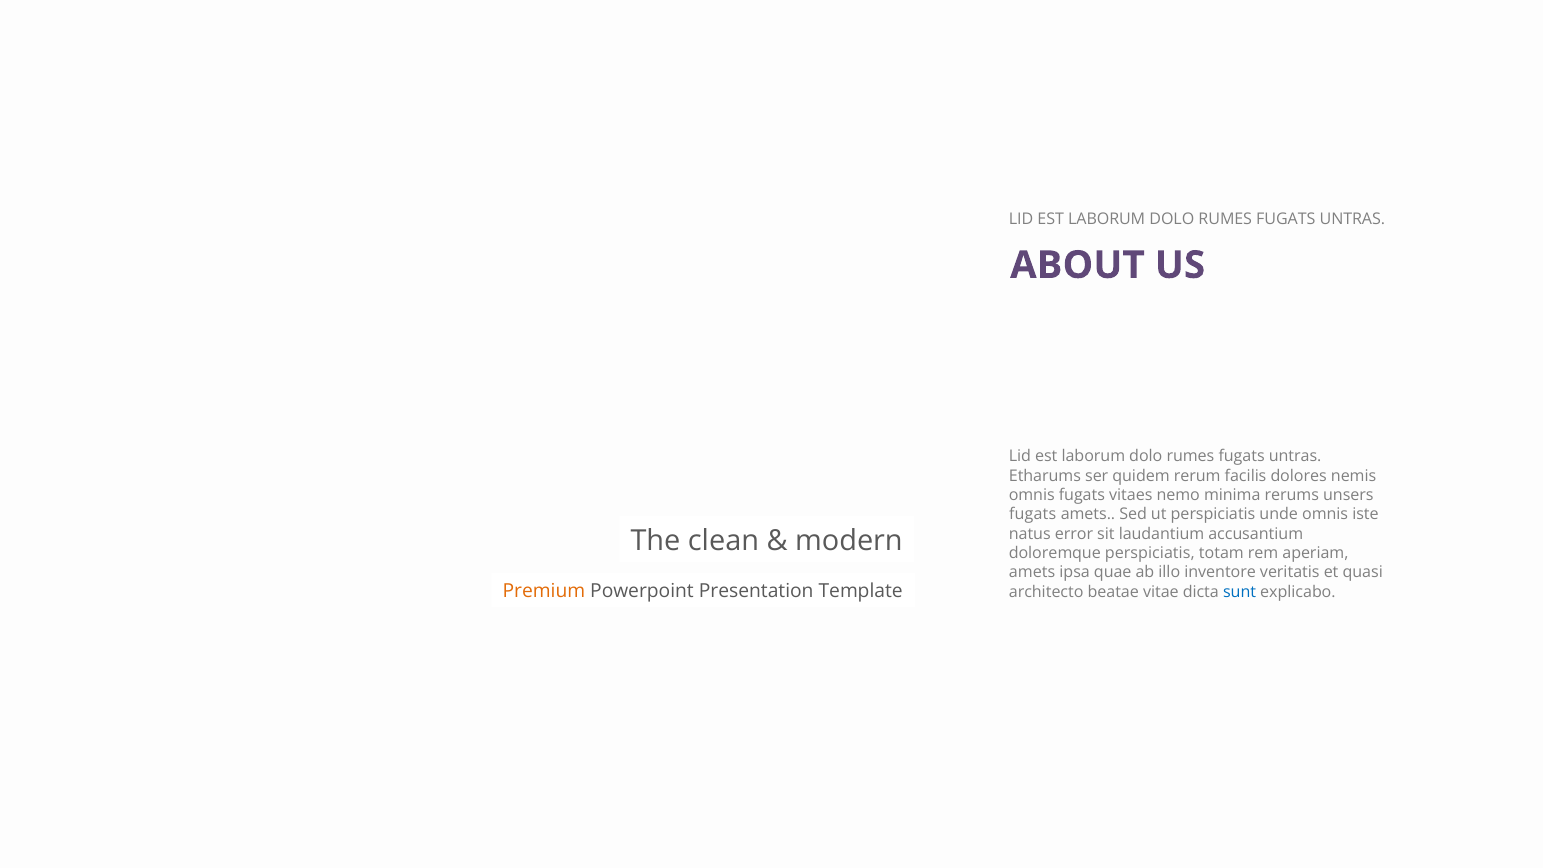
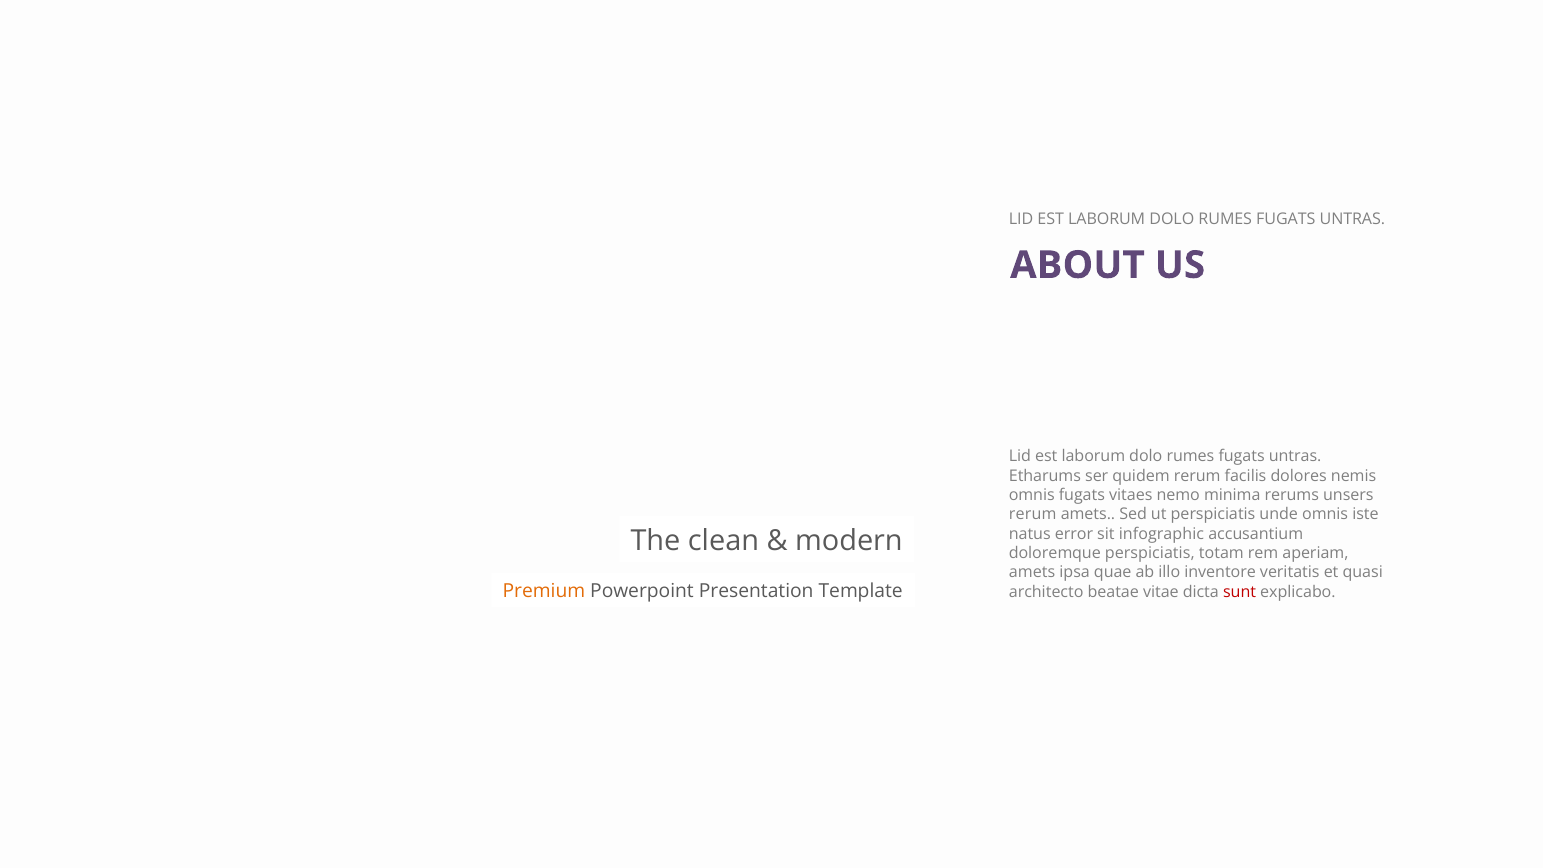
fugats: fugats -> rerum (1033, 514)
laudantium: laudantium -> infographic (1161, 534)
sunt colour: blue -> red (1240, 592)
